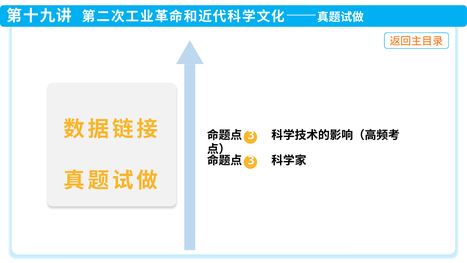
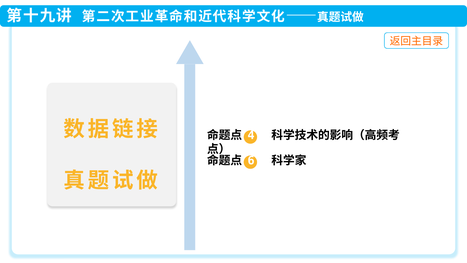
3: 3 -> 4 (251, 135)
3: 3 -> 6 (251, 161)
